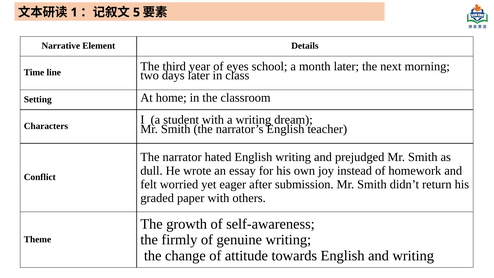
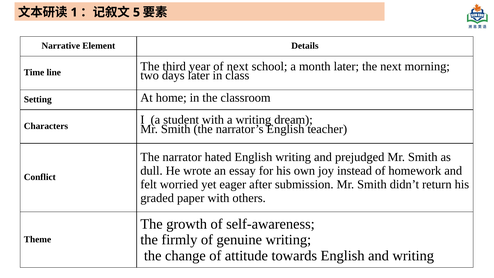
of eyes: eyes -> next (238, 66)
